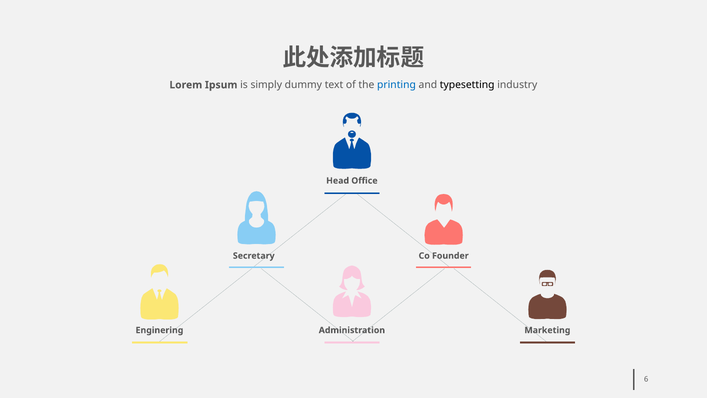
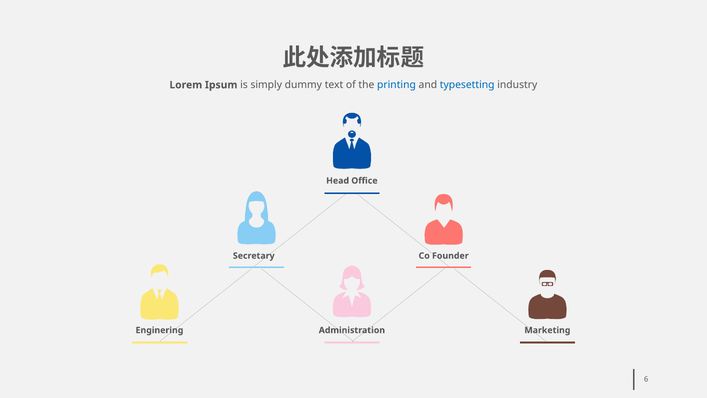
typesetting colour: black -> blue (467, 85)
